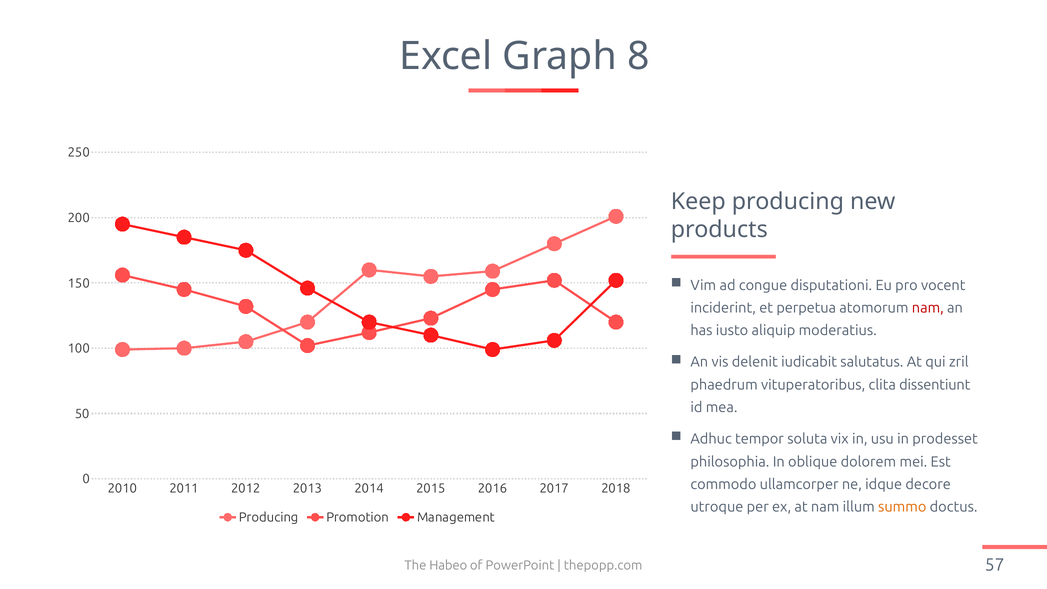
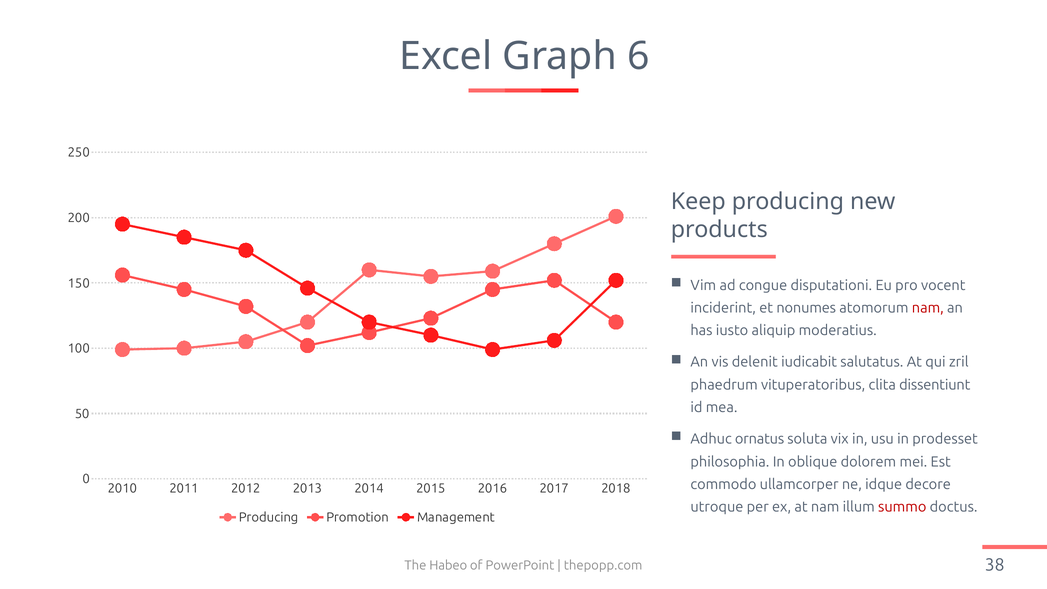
8: 8 -> 6 (638, 56)
perpetua: perpetua -> nonumes (806, 308)
tempor: tempor -> ornatus (760, 439)
summo colour: orange -> red (902, 507)
57: 57 -> 38 (995, 565)
